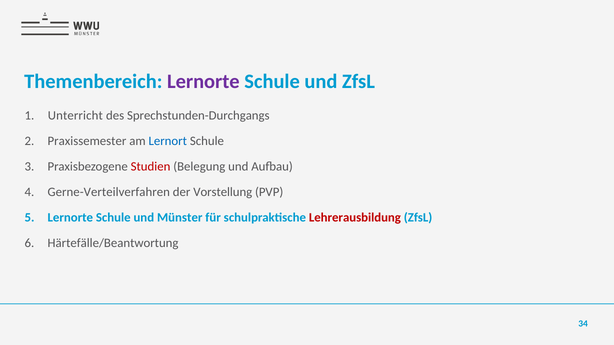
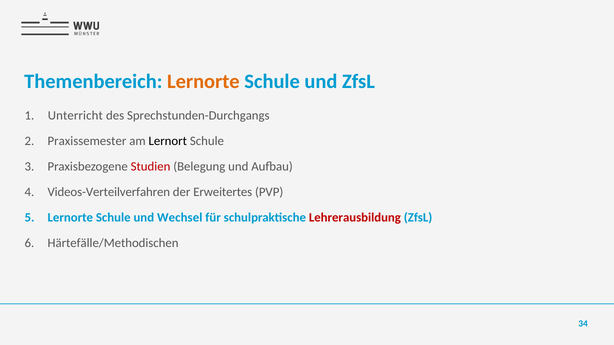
Lernorte colour: purple -> orange (203, 82)
Lernort colour: blue -> black (168, 141)
Gerne-Verteilverfahren: Gerne-Verteilverfahren -> Videos-Verteilverfahren (109, 192)
Vorstellung: Vorstellung -> Erweitertes (223, 192)
Münster: Münster -> Wechsel (180, 218)
Härtefälle/Beantwortung: Härtefälle/Beantwortung -> Härtefälle/Methodischen (113, 243)
